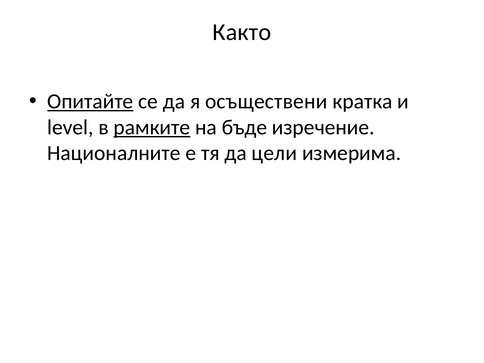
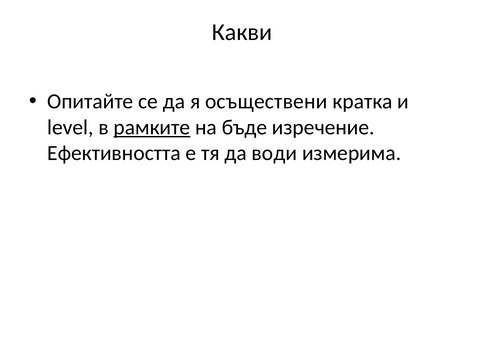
Както: Както -> Какви (242, 32)
Опитайте underline: present -> none (90, 102)
Националните: Националните -> Ефективността (114, 153)
цели: цели -> води (274, 153)
